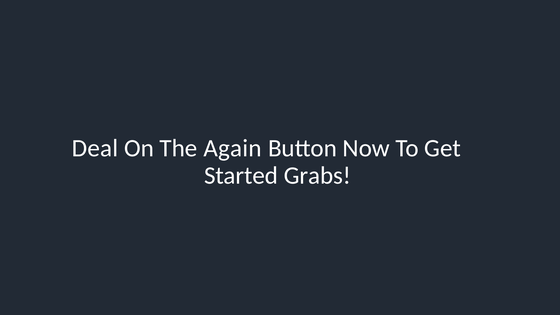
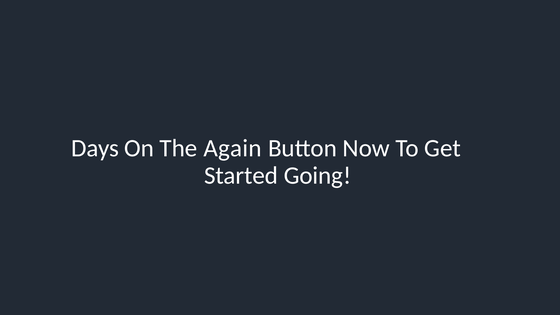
Deal: Deal -> Days (95, 148)
Grabs: Grabs -> Going (317, 175)
